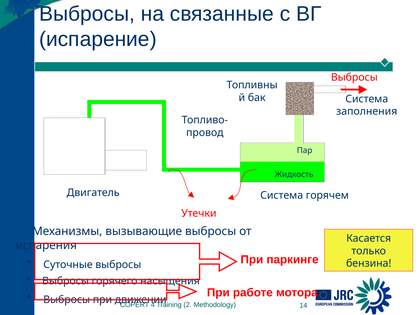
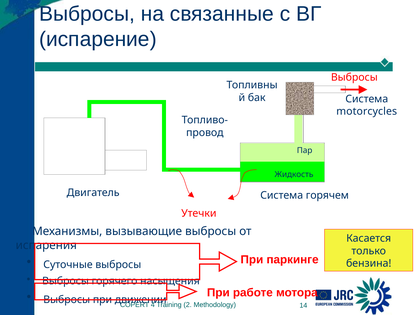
заполнения: заполнения -> motorcycles (367, 111)
